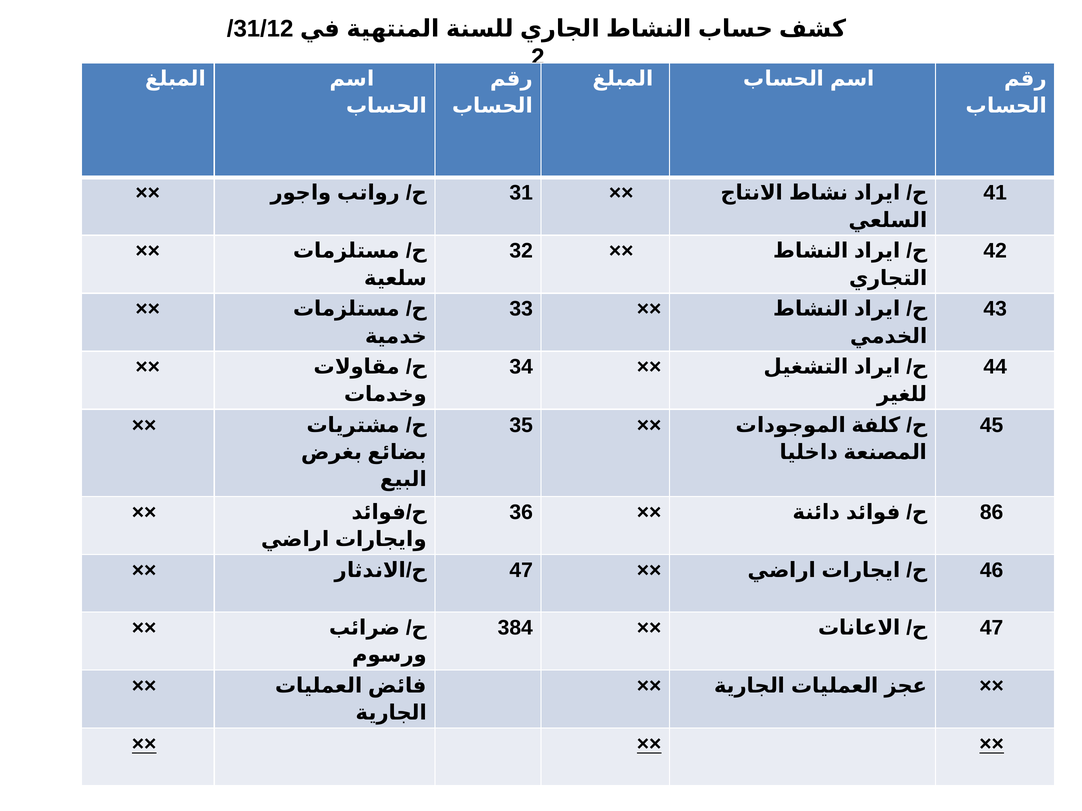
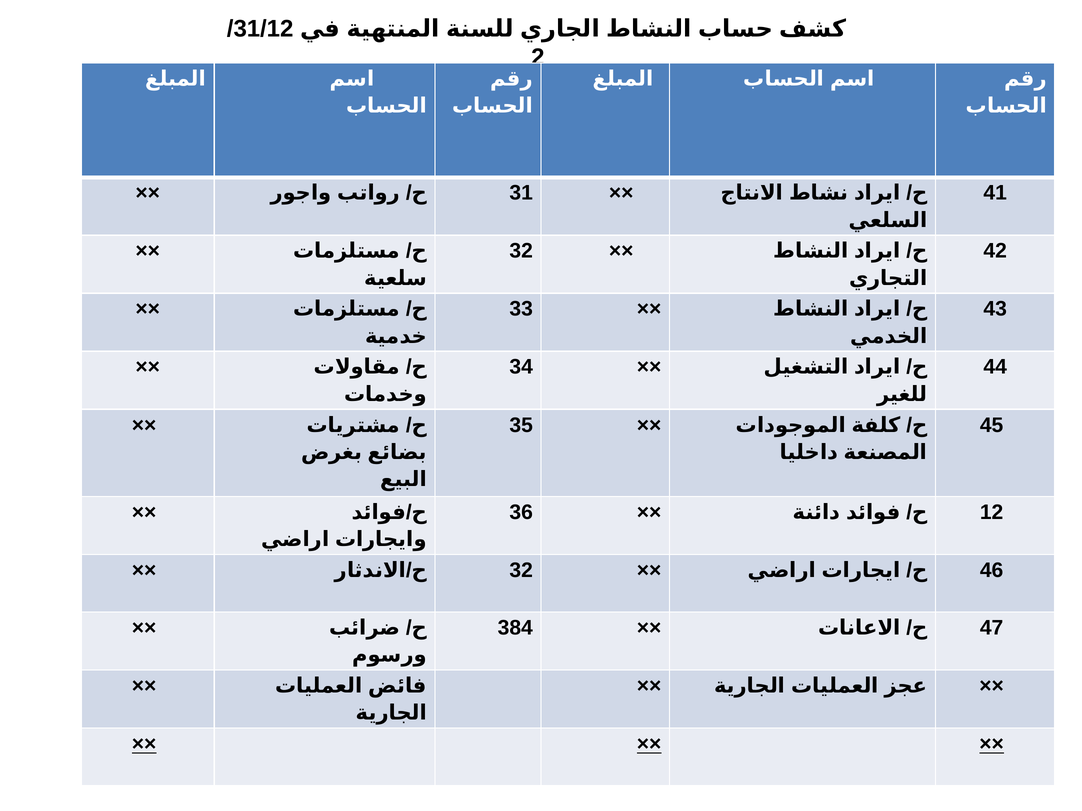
86: 86 -> 12 (992, 512)
47: 47 -> 32 (521, 570)
